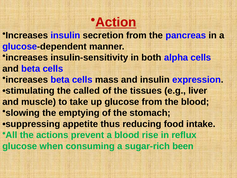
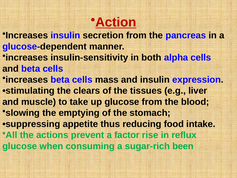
called: called -> clears (87, 91)
a blood: blood -> factor (127, 135)
